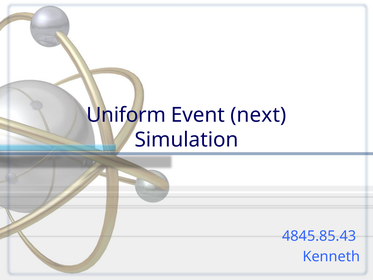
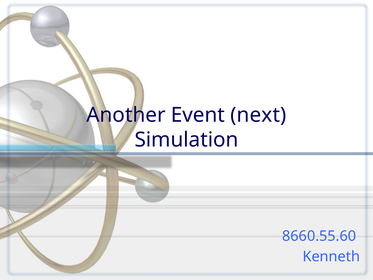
Uniform: Uniform -> Another (126, 115)
4845.85.43: 4845.85.43 -> 8660.55.60 (319, 236)
